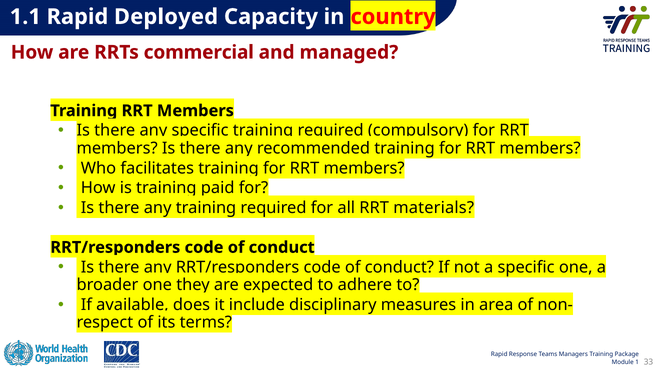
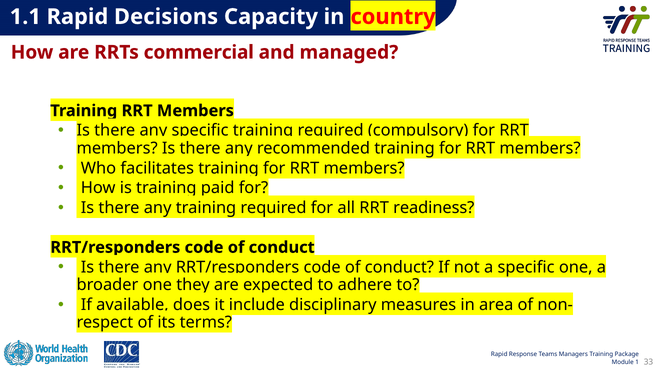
Deployed: Deployed -> Decisions (166, 17)
materials: materials -> readiness (434, 208)
